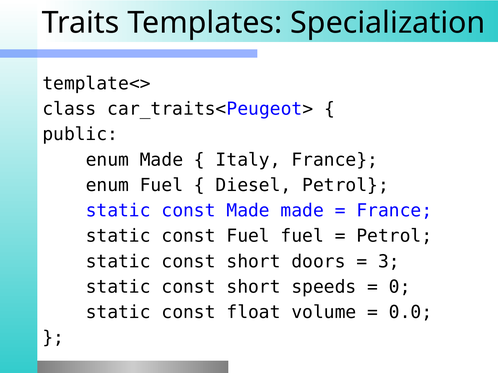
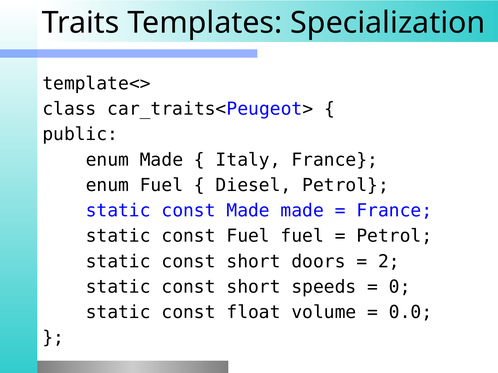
3: 3 -> 2 (389, 262)
